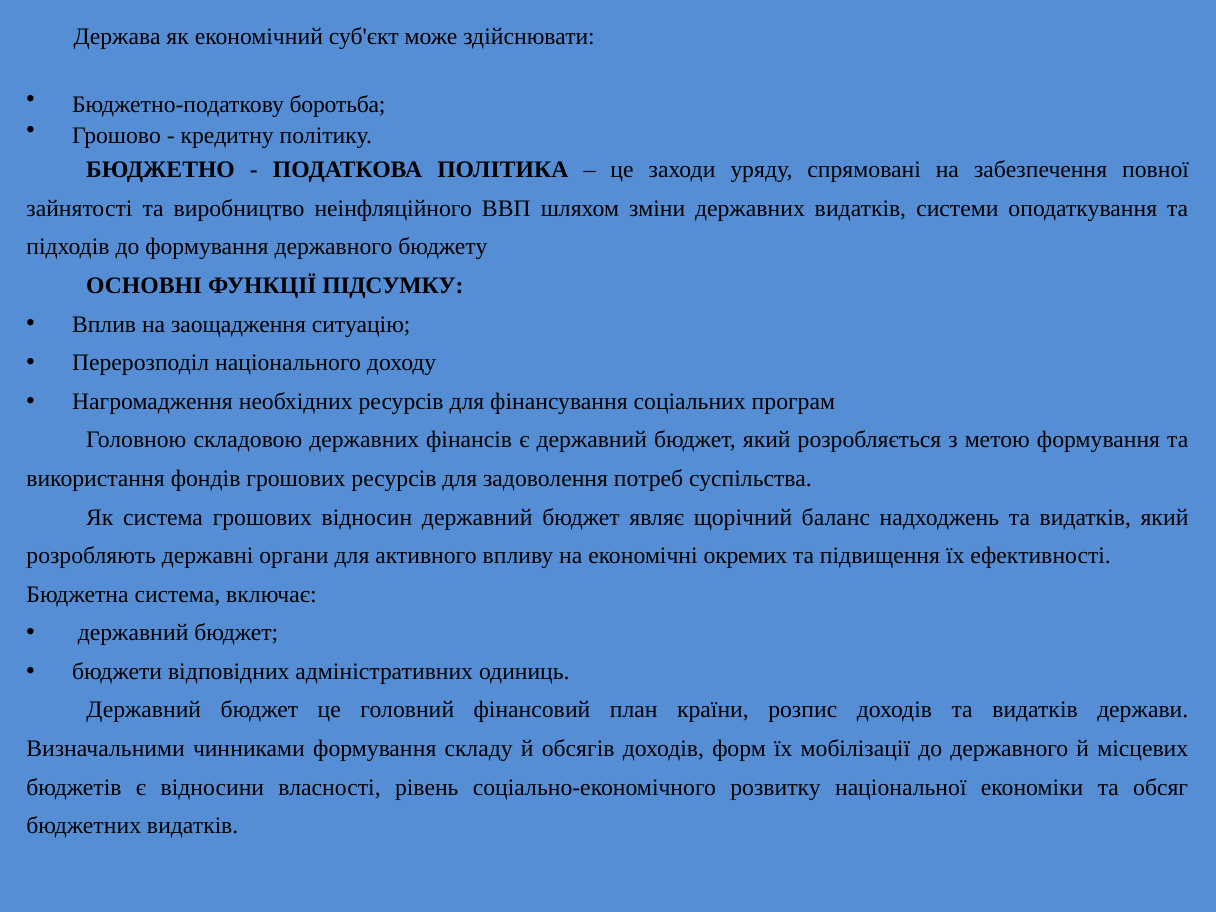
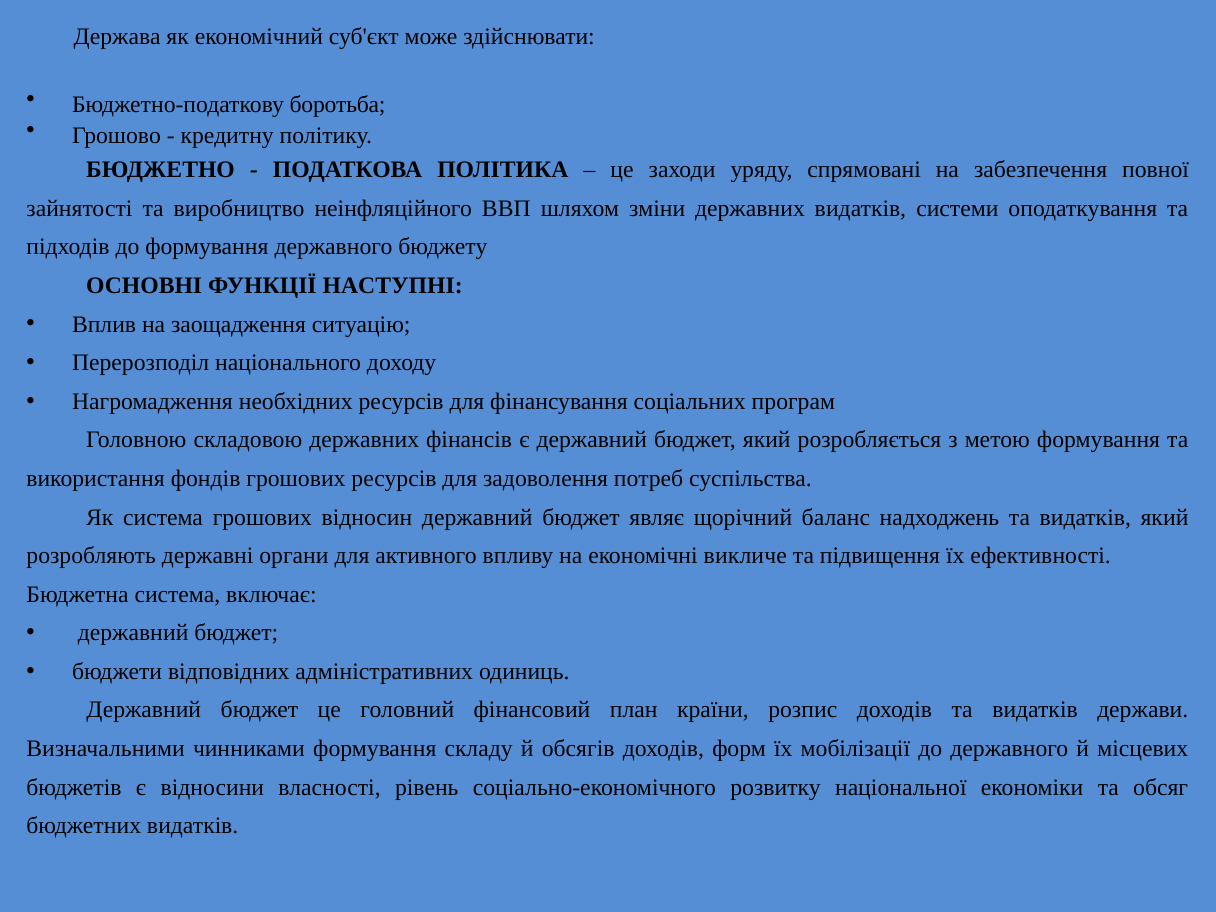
ПІДСУМКУ: ПІДСУМКУ -> НАСТУПНІ (393, 286)
окремих: окремих -> викличе (745, 556)
